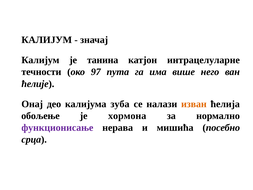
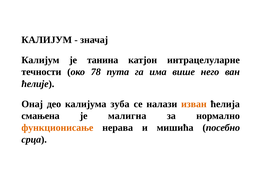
97: 97 -> 78 (96, 72)
обољење: обољење -> смањена (40, 116)
хормона: хормона -> малигна (127, 116)
функционисање colour: purple -> orange (57, 128)
